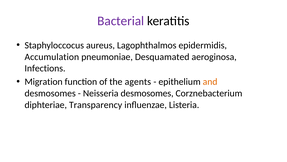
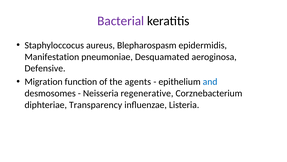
Lagophthalmos: Lagophthalmos -> Blepharospasm (147, 45)
Accumulation: Accumulation -> Manifestation (52, 57)
Infections: Infections -> Defensive (45, 68)
and colour: orange -> blue (210, 82)
Neisseria desmosomes: desmosomes -> regenerative (147, 93)
